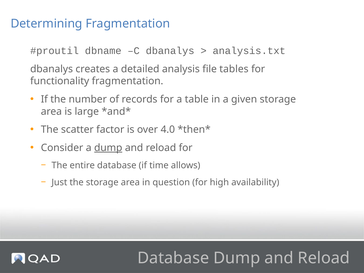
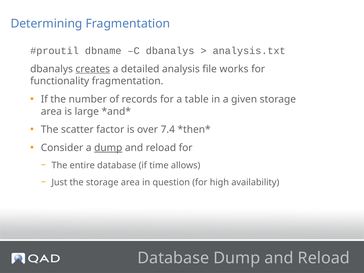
creates underline: none -> present (93, 69)
tables: tables -> works (234, 69)
4.0: 4.0 -> 7.4 (168, 130)
